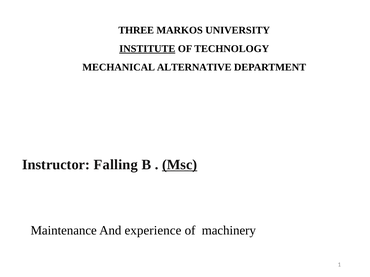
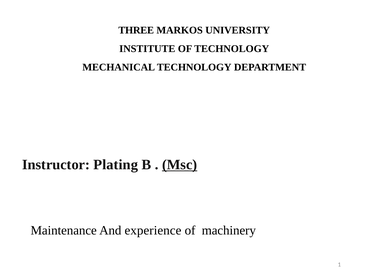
INSTITUTE underline: present -> none (147, 49)
MECHANICAL ALTERNATIVE: ALTERNATIVE -> TECHNOLOGY (194, 67)
Falling: Falling -> Plating (116, 165)
